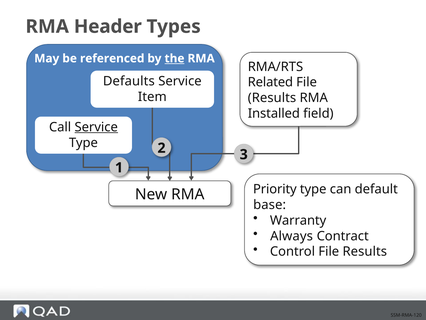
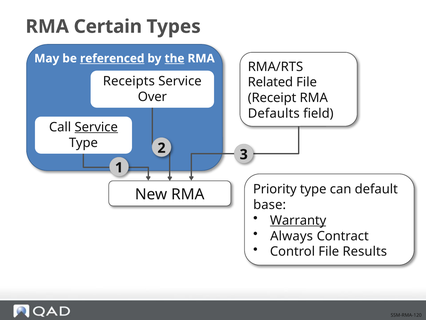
Header: Header -> Certain (108, 27)
referenced underline: none -> present (112, 58)
Defaults: Defaults -> Receipts (129, 81)
Item: Item -> Over (152, 97)
Results: Results -> Receipt (272, 98)
Installed: Installed -> Defaults (274, 113)
Warranty underline: none -> present (298, 220)
